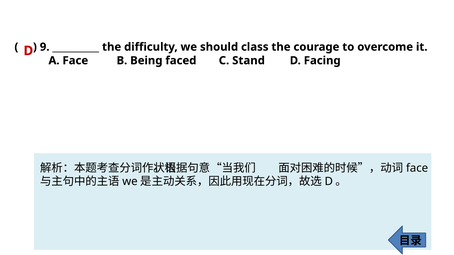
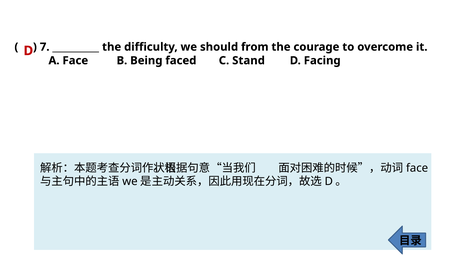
9: 9 -> 7 (45, 47)
class: class -> from (255, 47)
